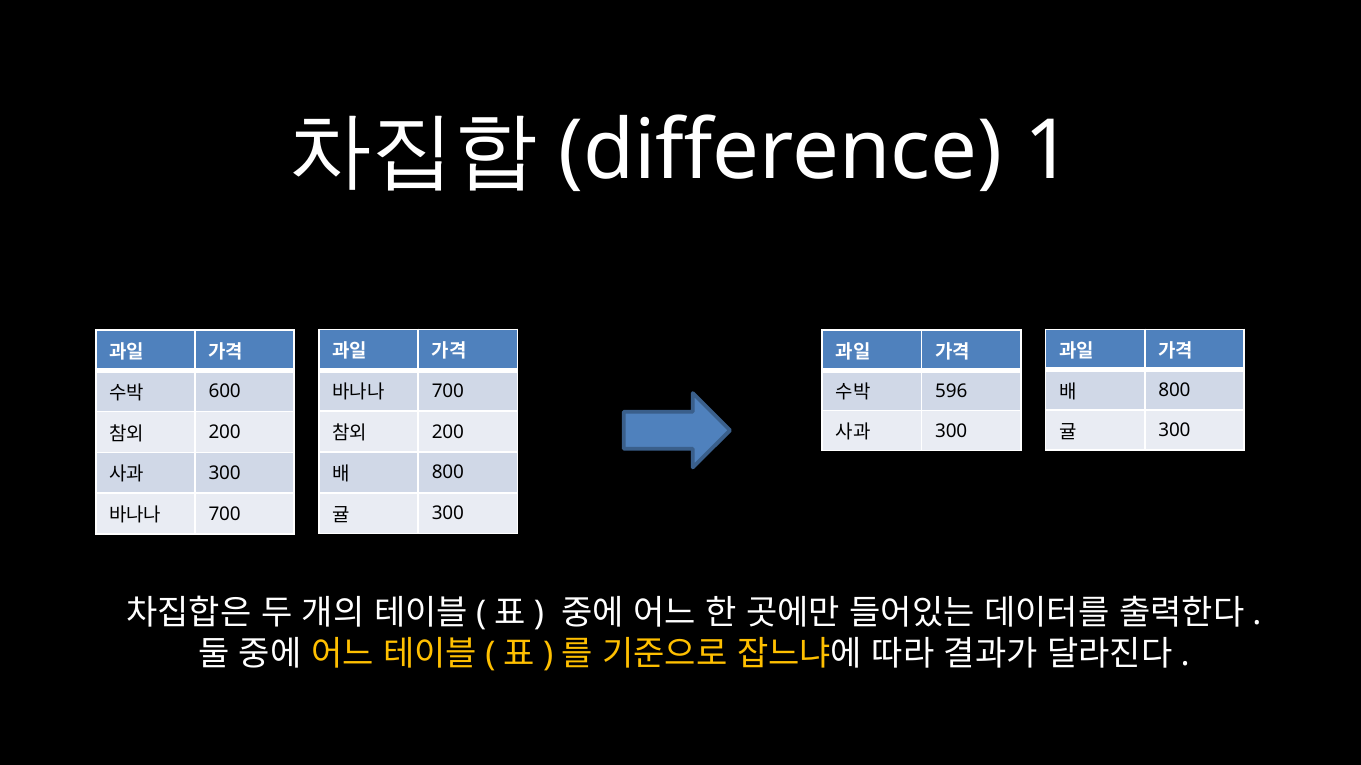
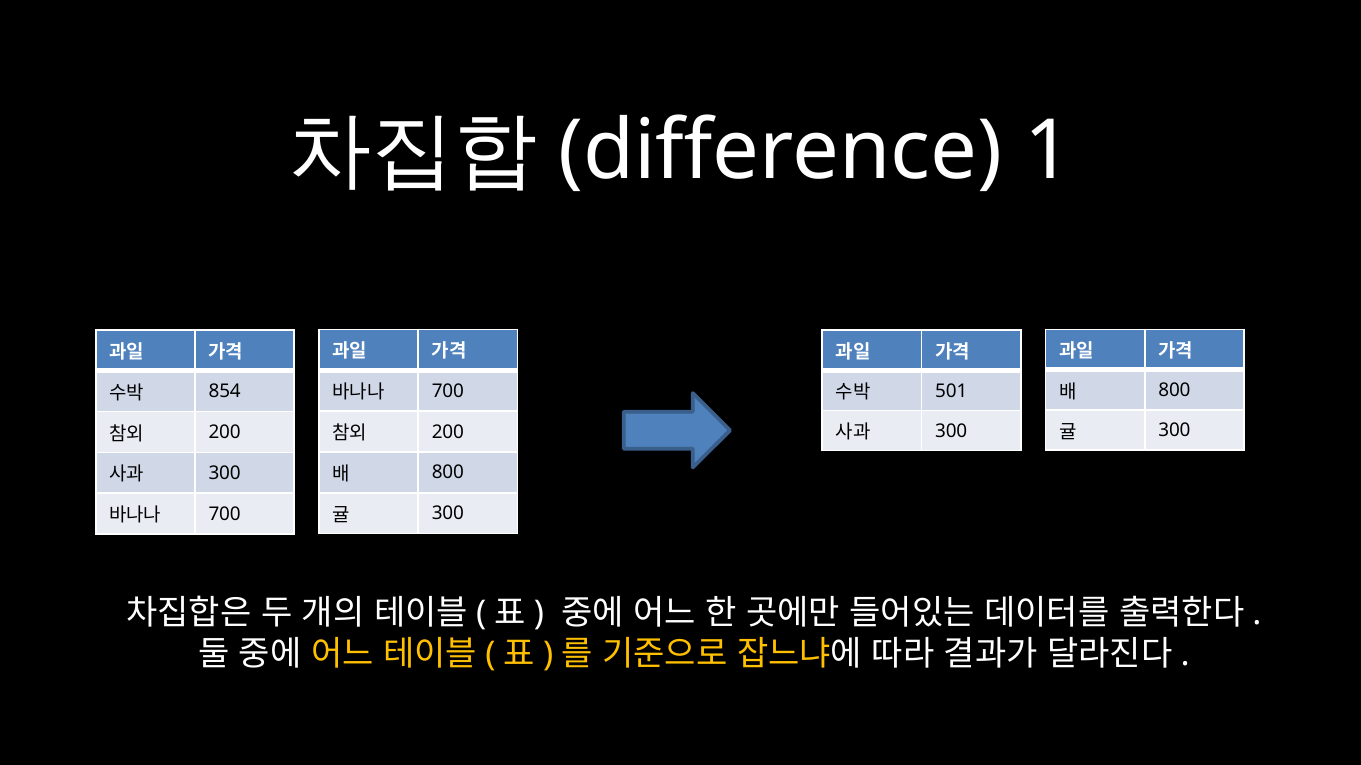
596: 596 -> 501 (951, 391)
600: 600 -> 854 (225, 392)
